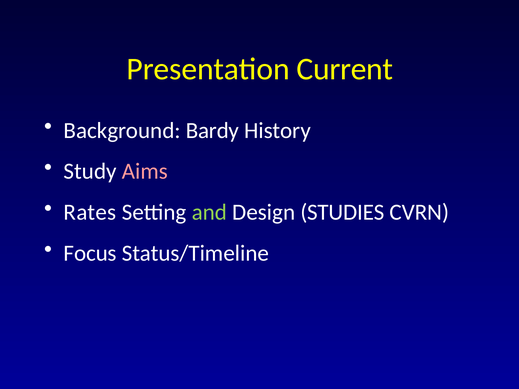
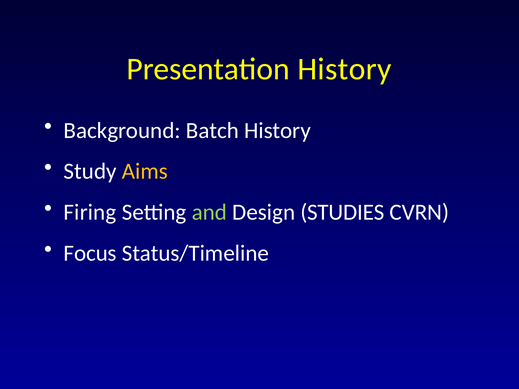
Presentation Current: Current -> History (344, 69)
Bardy: Bardy -> Batch (212, 130)
Aims colour: pink -> yellow (145, 171)
Rates: Rates -> Firing (90, 212)
